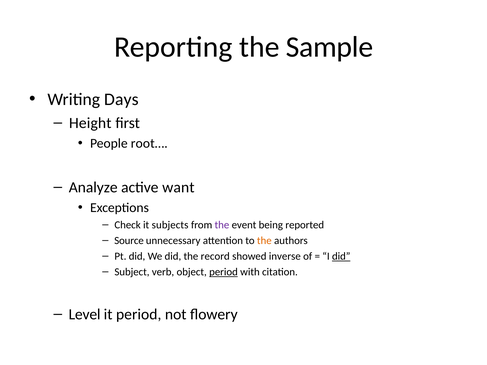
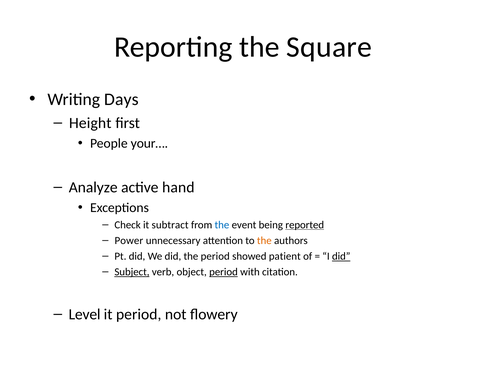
Sample: Sample -> Square (329, 47)
root…: root… -> your… (149, 144)
want: want -> hand (178, 187)
subjects: subjects -> subtract (170, 225)
the colour: purple -> blue (222, 225)
reported underline: none -> present (305, 225)
Source: Source -> Power (129, 241)
the record: record -> period (215, 256)
inverse: inverse -> patient (285, 256)
Subject underline: none -> present (132, 272)
